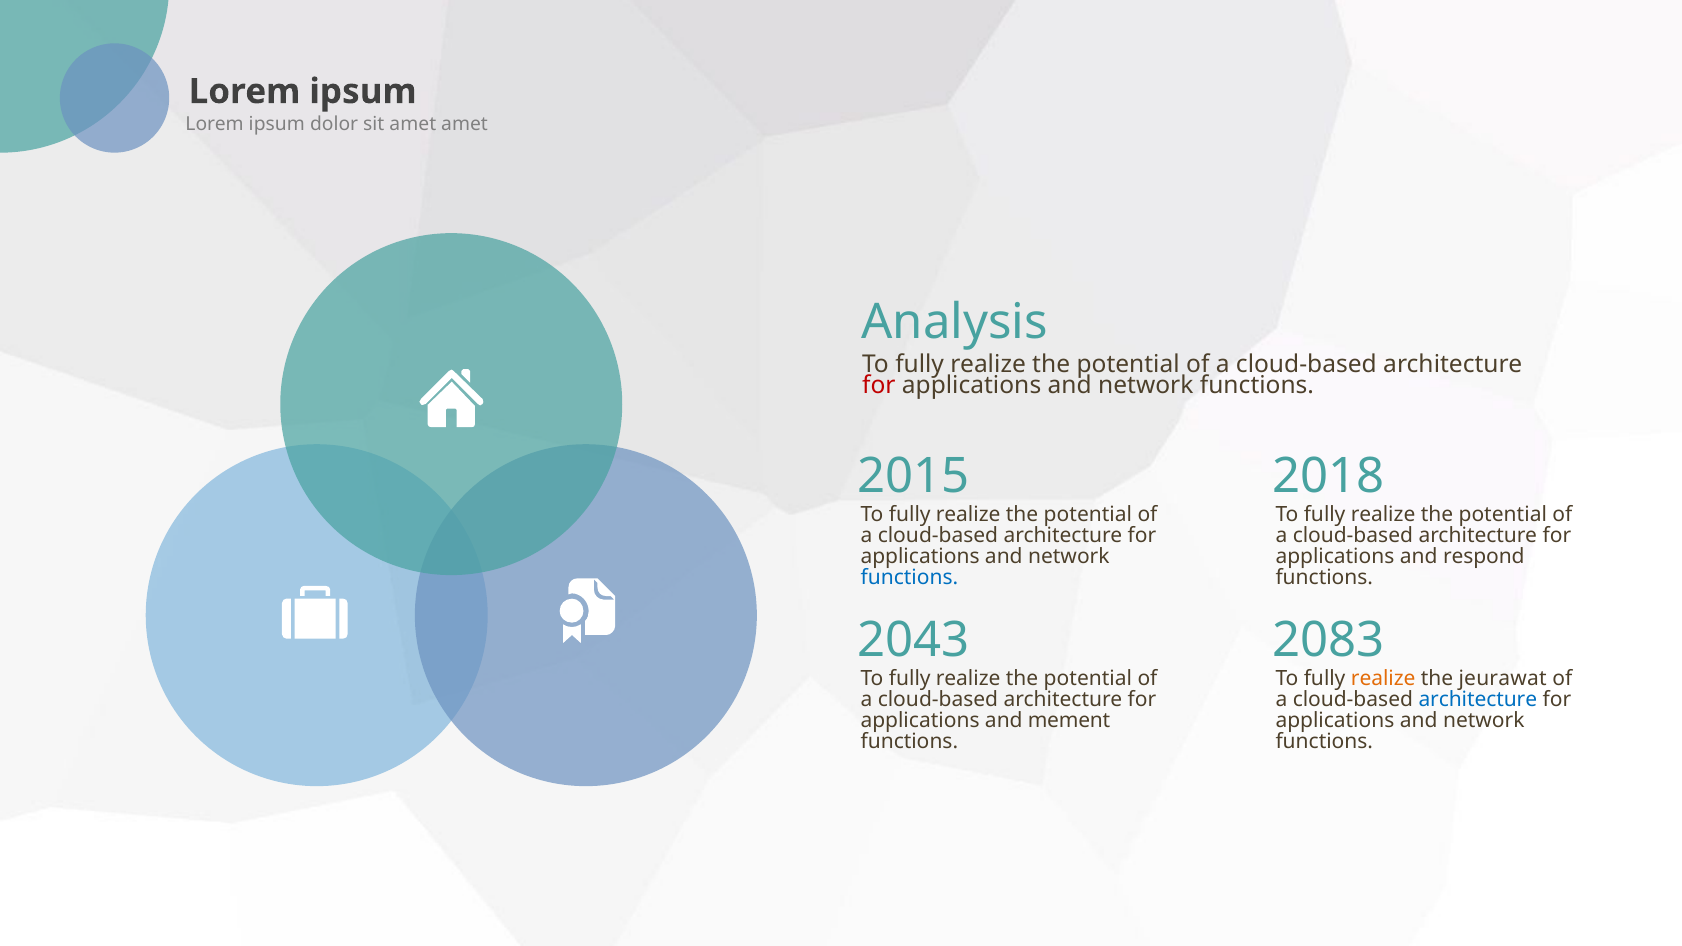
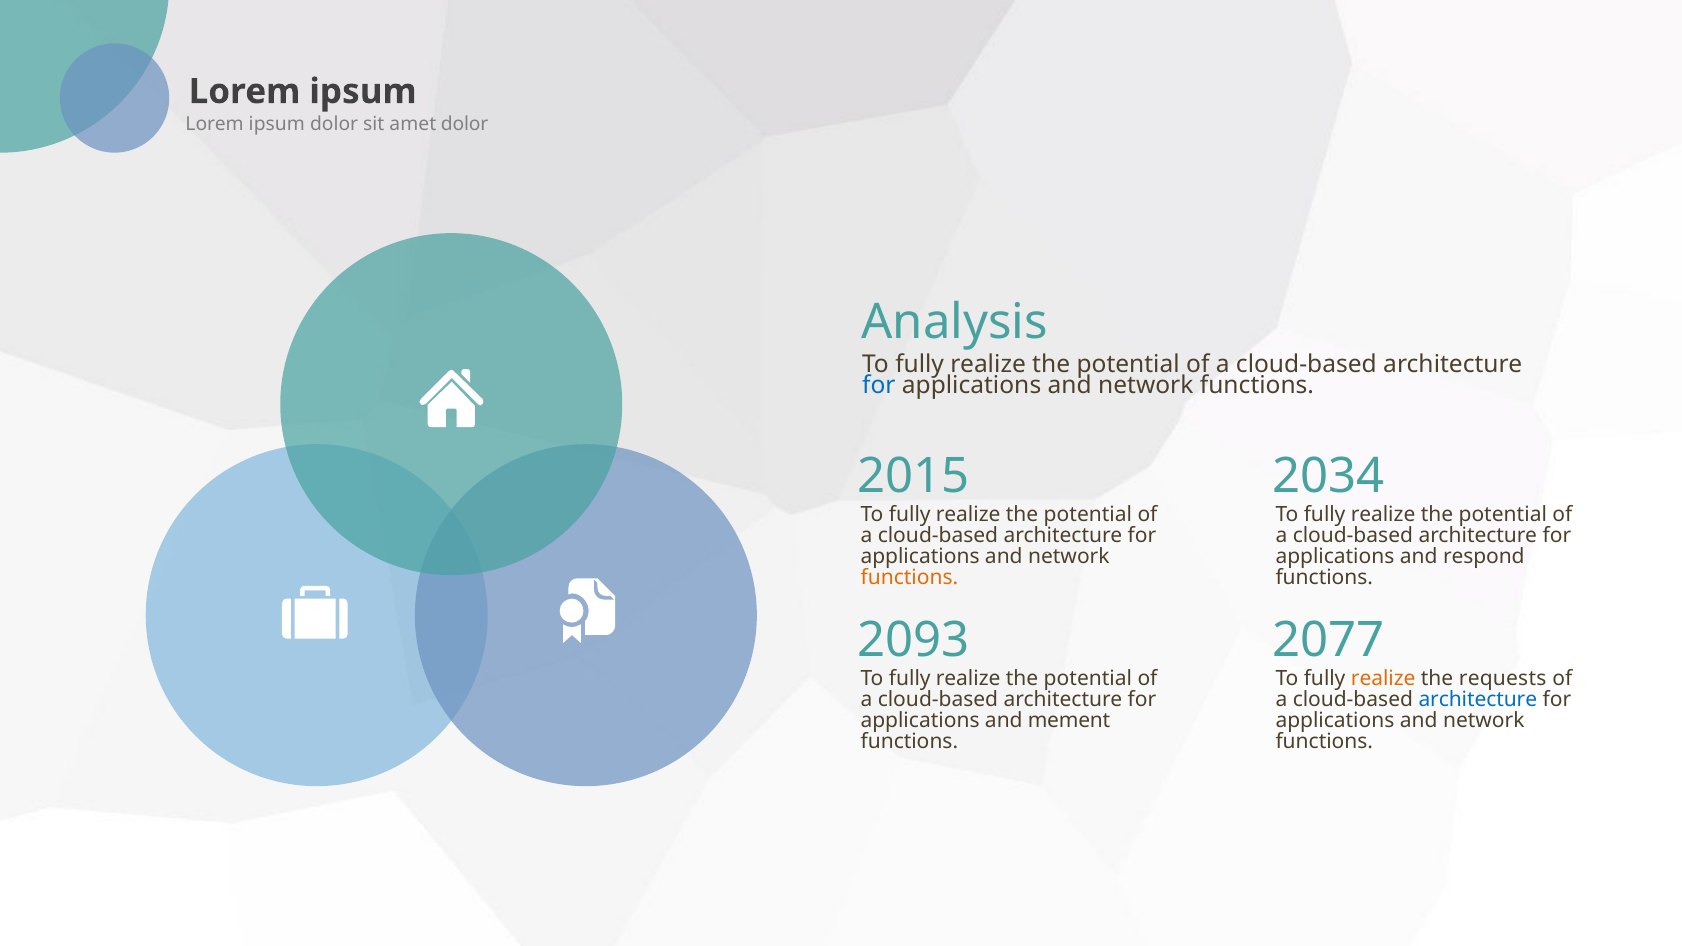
amet amet: amet -> dolor (465, 125)
for colour: red -> blue (879, 386)
2018: 2018 -> 2034 (1328, 476)
functions colour: blue -> orange (909, 578)
2043: 2043 -> 2093 (913, 640)
2083: 2083 -> 2077 (1328, 640)
jeurawat: jeurawat -> requests (1503, 679)
